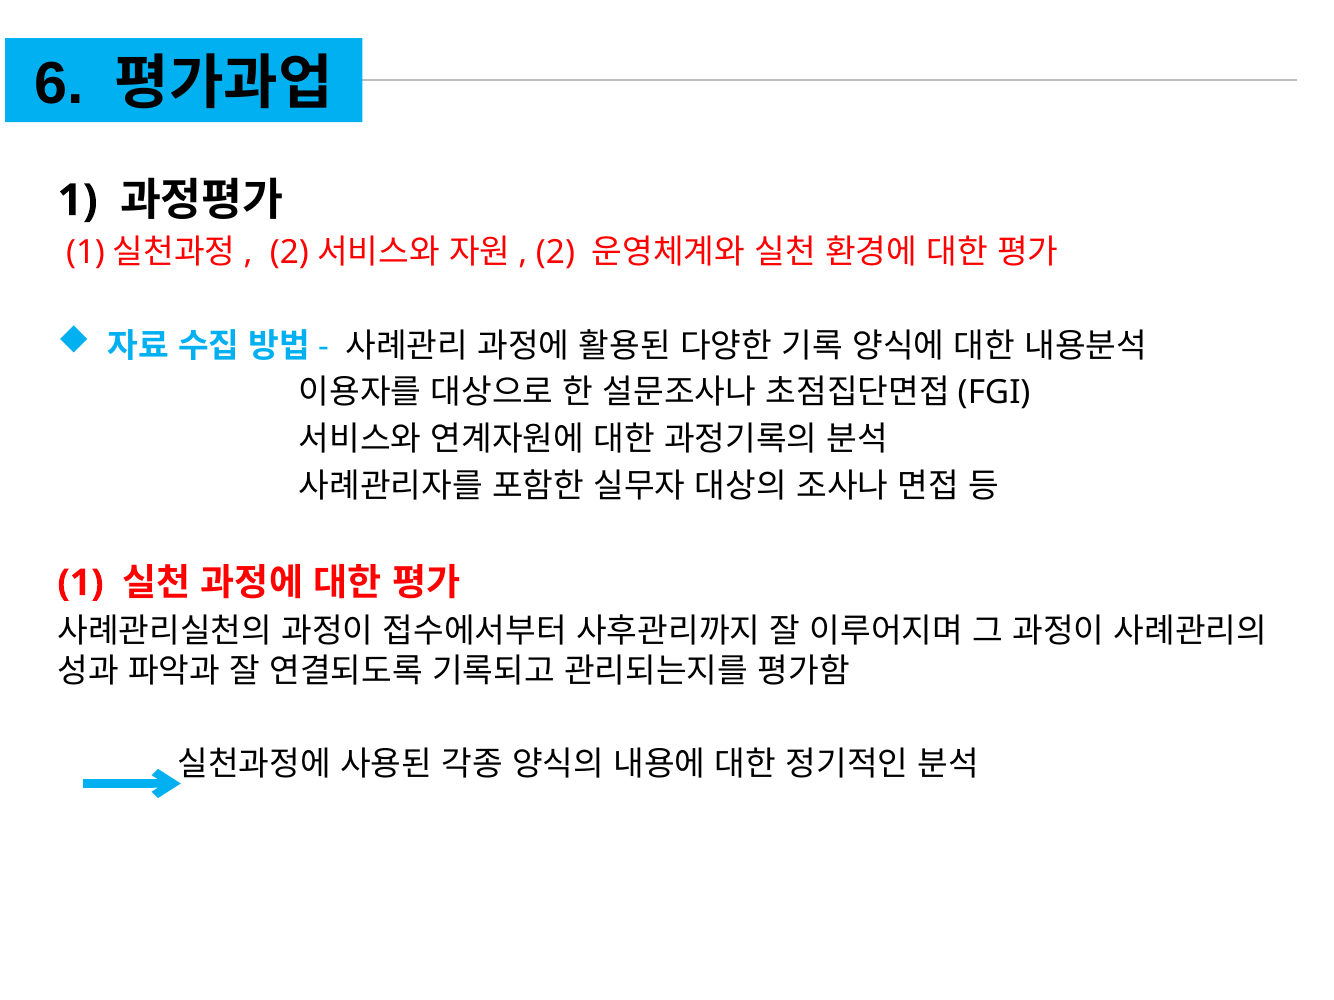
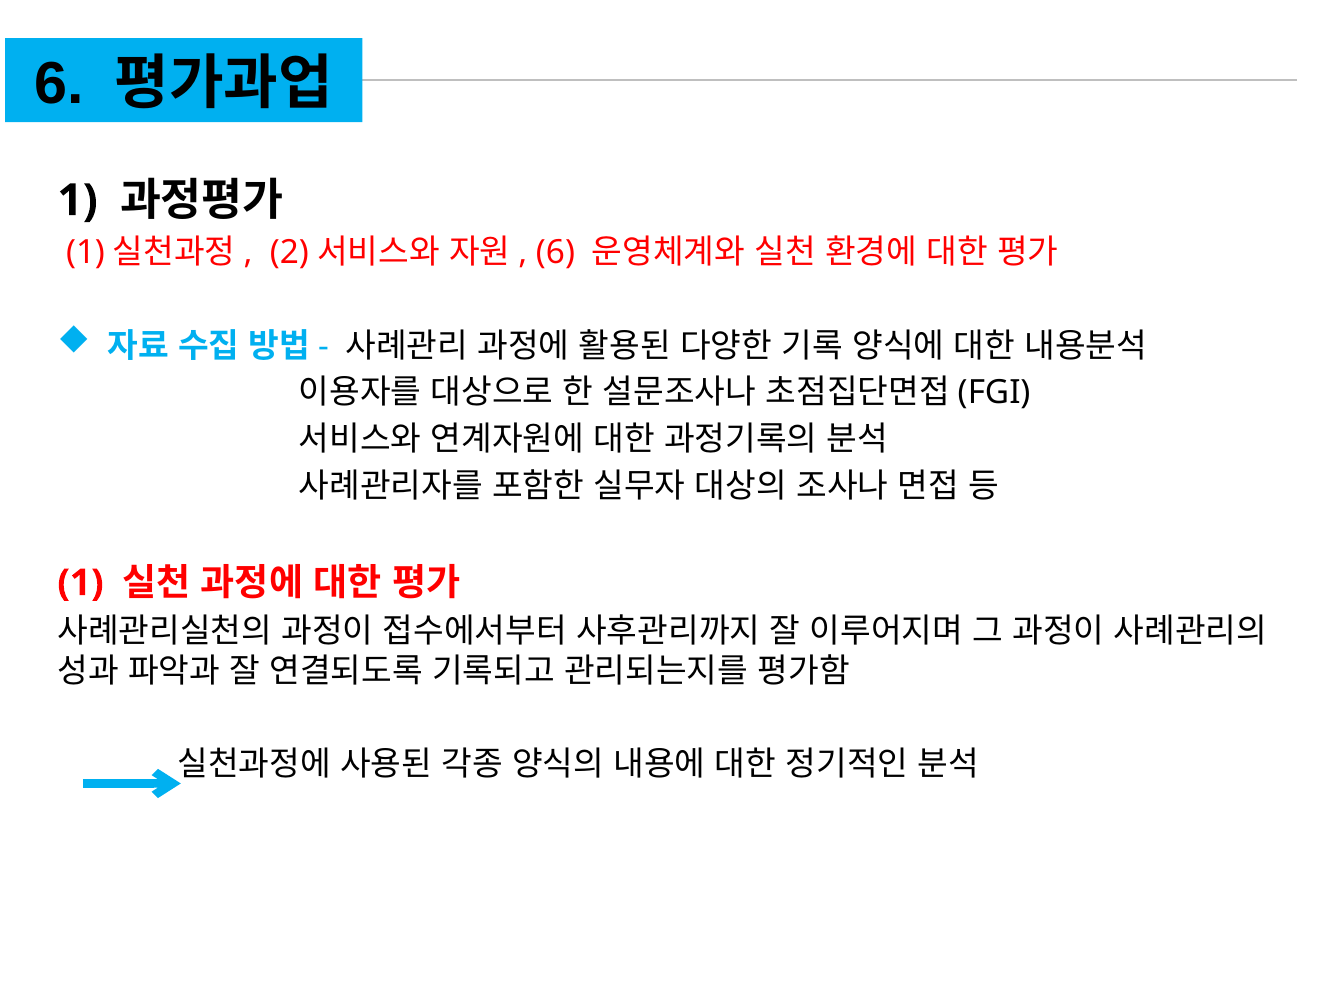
2: 2 -> 6 (556, 253)
